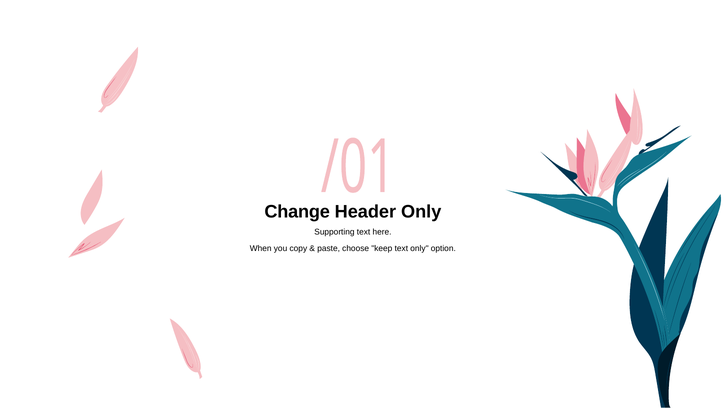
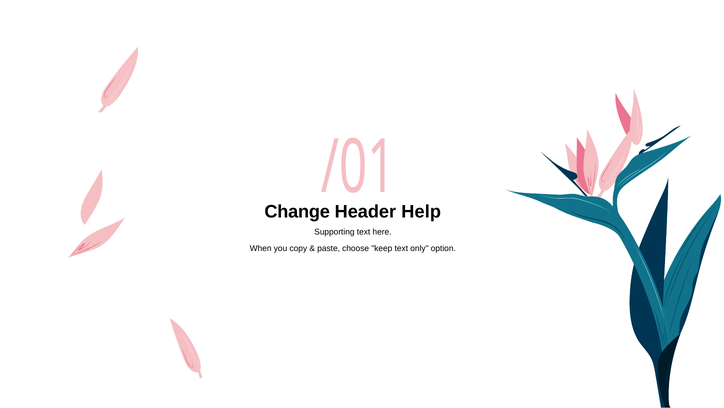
Header Only: Only -> Help (421, 212)
